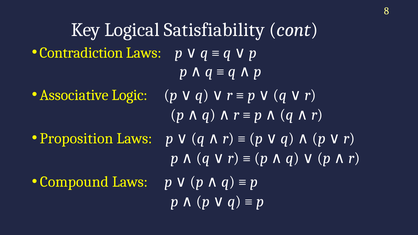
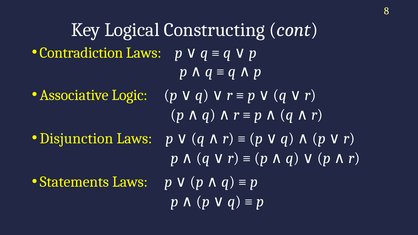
Satisfiability: Satisfiability -> Constructing (214, 30)
Proposition: Proposition -> Disjunction (76, 138)
Compound: Compound -> Statements (74, 182)
